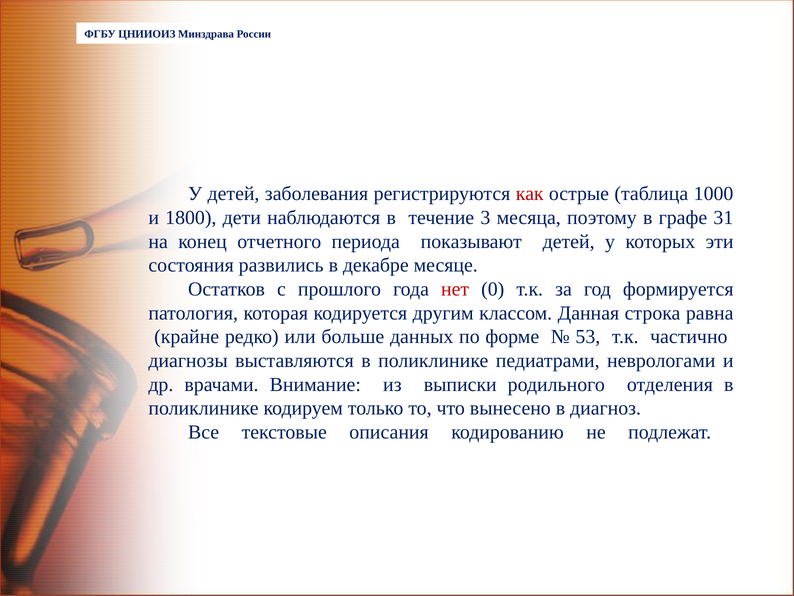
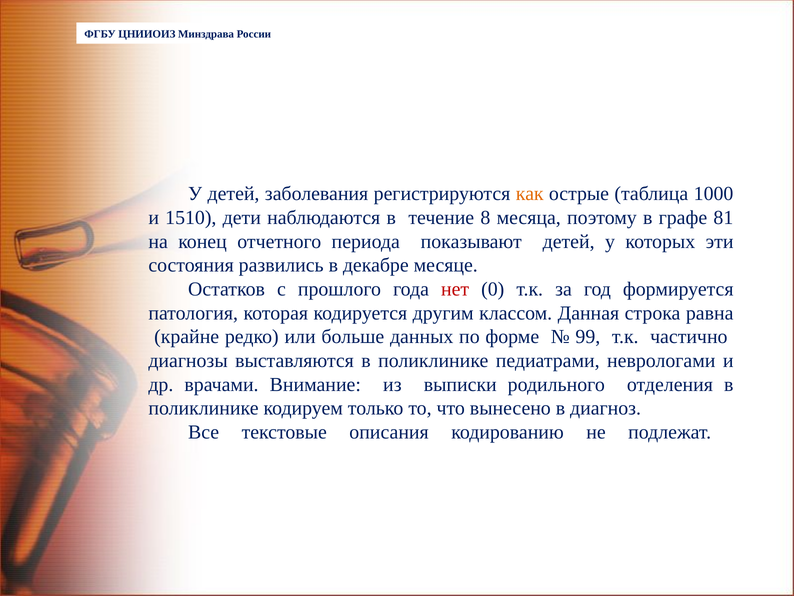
как colour: red -> orange (530, 194)
1800: 1800 -> 1510 (191, 218)
3: 3 -> 8 (485, 218)
31: 31 -> 81 (723, 218)
53: 53 -> 99 (588, 337)
